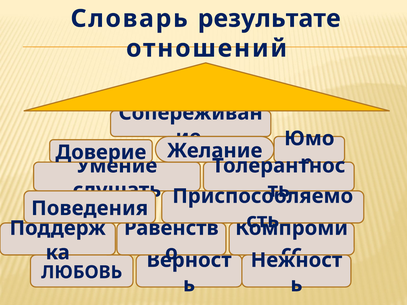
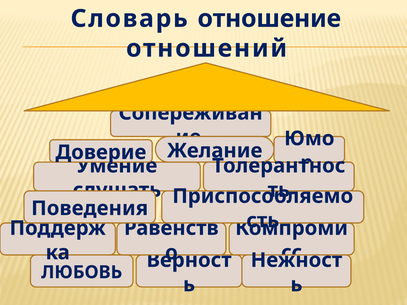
результате: результате -> отношение (269, 19)
